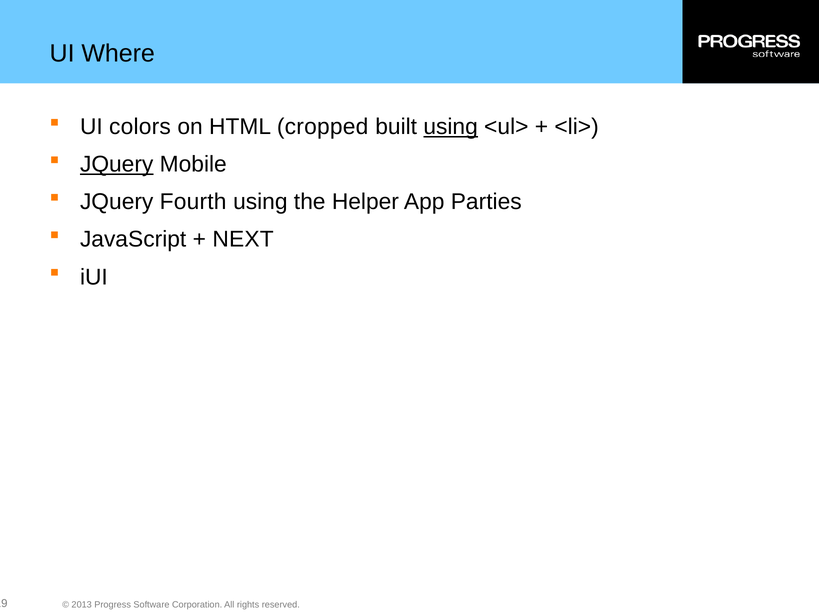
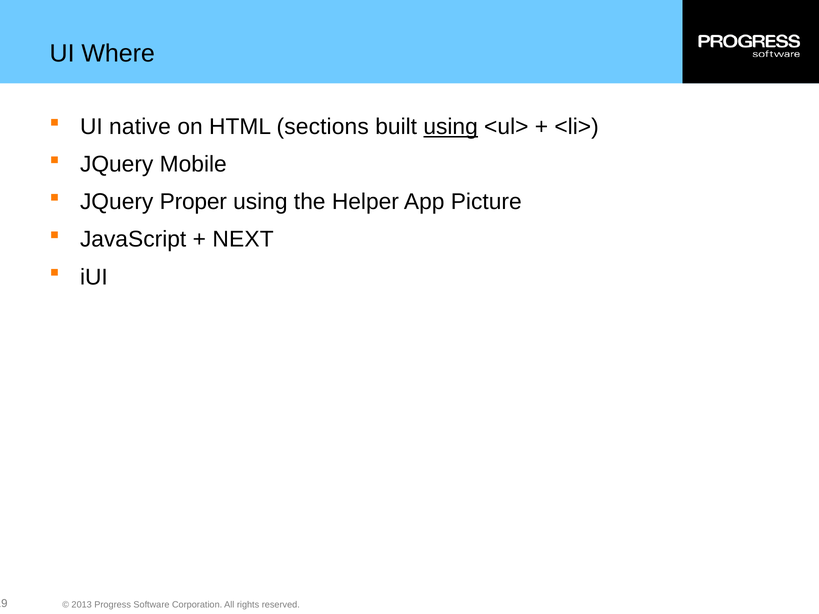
colors: colors -> native (140, 127)
cropped: cropped -> sections (323, 127)
JQuery underline: present -> none (117, 164)
Fourth: Fourth -> Proper (193, 202)
Parties: Parties -> Picture (486, 202)
